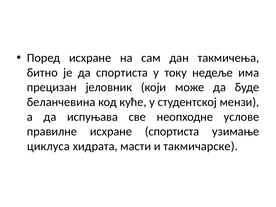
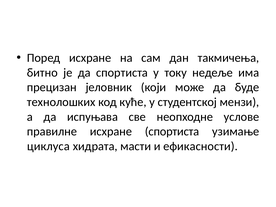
беланчевина: беланчевина -> технолошких (61, 102)
такмичарске: такмичарске -> ефикасности (201, 146)
